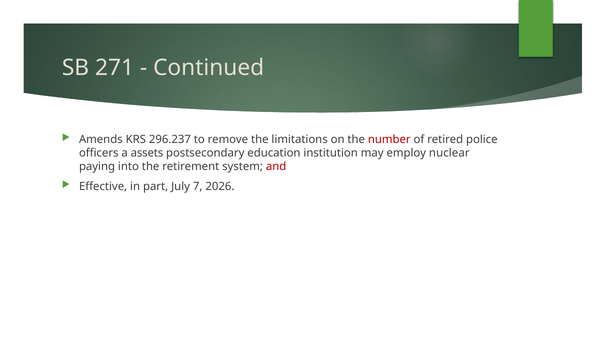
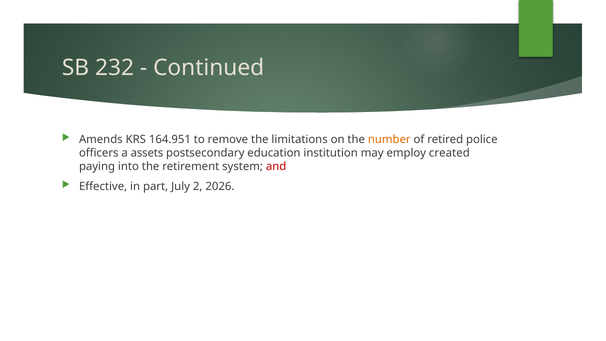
271: 271 -> 232 (115, 68)
296.237: 296.237 -> 164.951 (170, 139)
number colour: red -> orange (389, 139)
nuclear: nuclear -> created (449, 153)
7: 7 -> 2 (198, 187)
